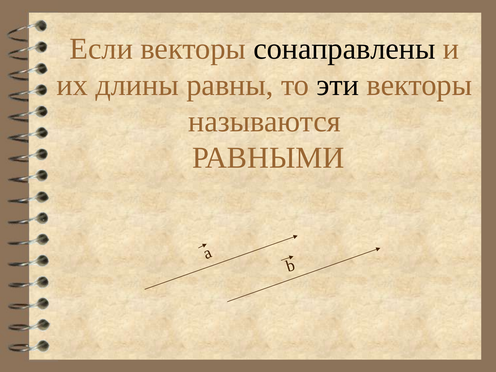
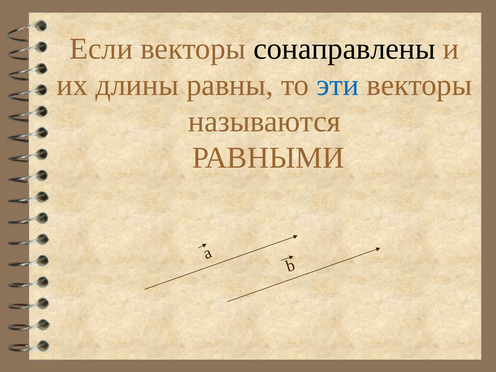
эти colour: black -> blue (338, 85)
